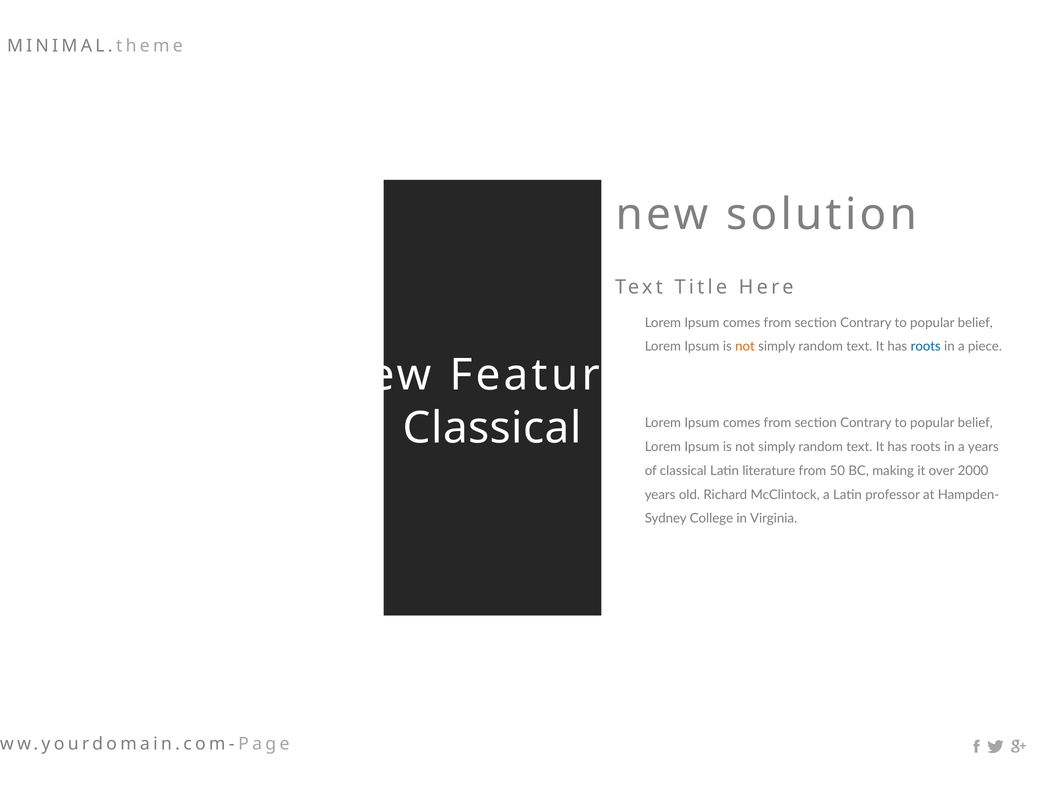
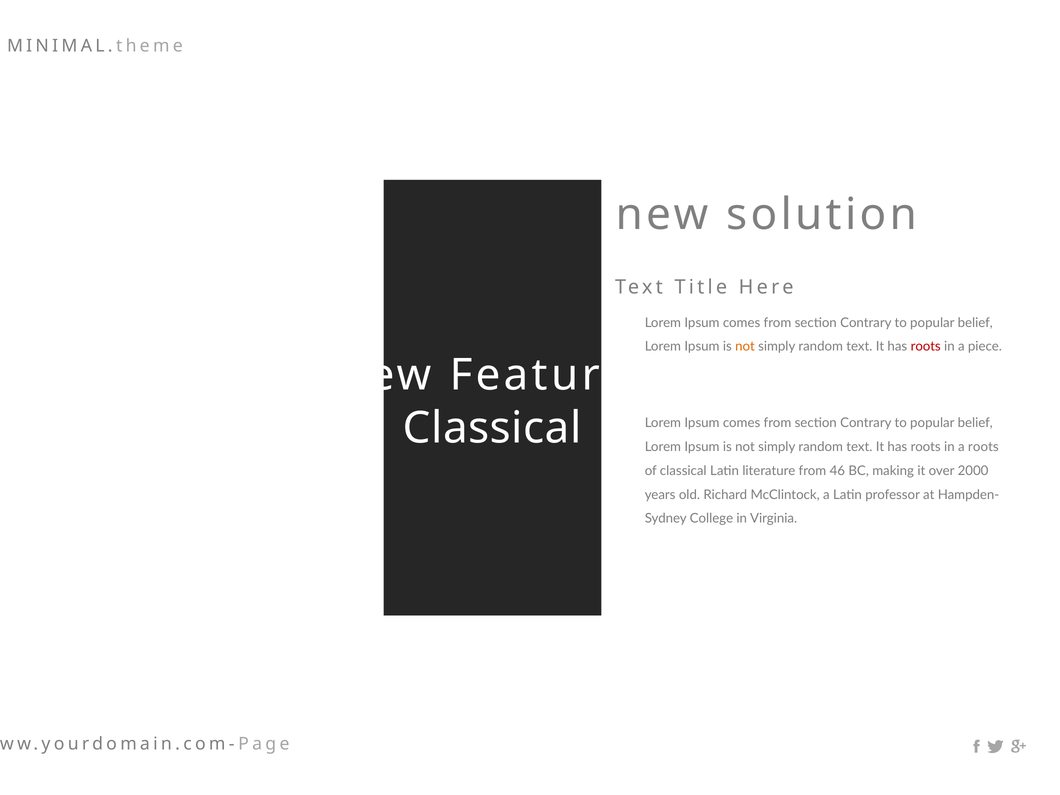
roots colour: blue -> red (926, 347)
a years: years -> roots (983, 447)
50: 50 -> 46 (837, 471)
